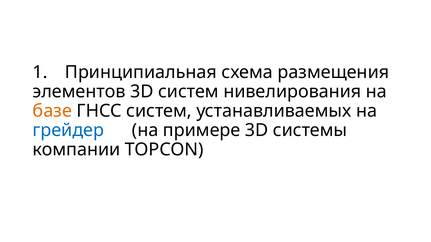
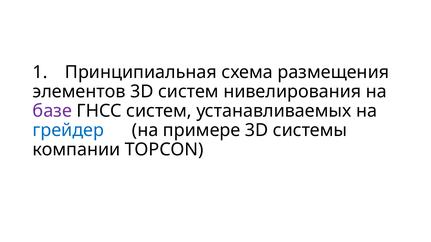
базе colour: orange -> purple (52, 111)
